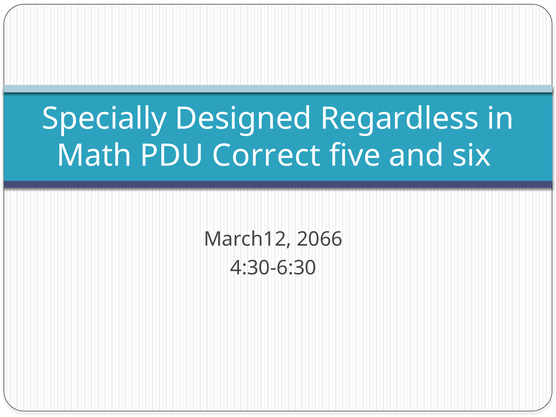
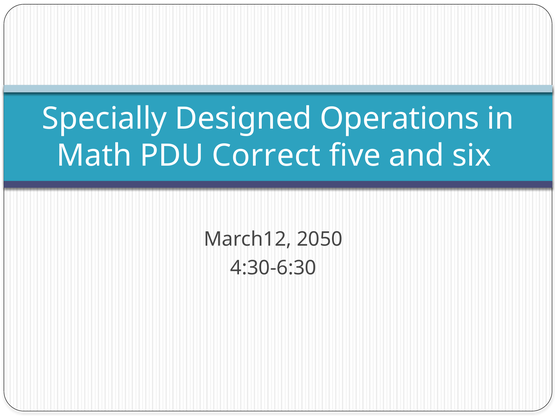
Regardless: Regardless -> Operations (400, 119)
2066: 2066 -> 2050 (320, 239)
